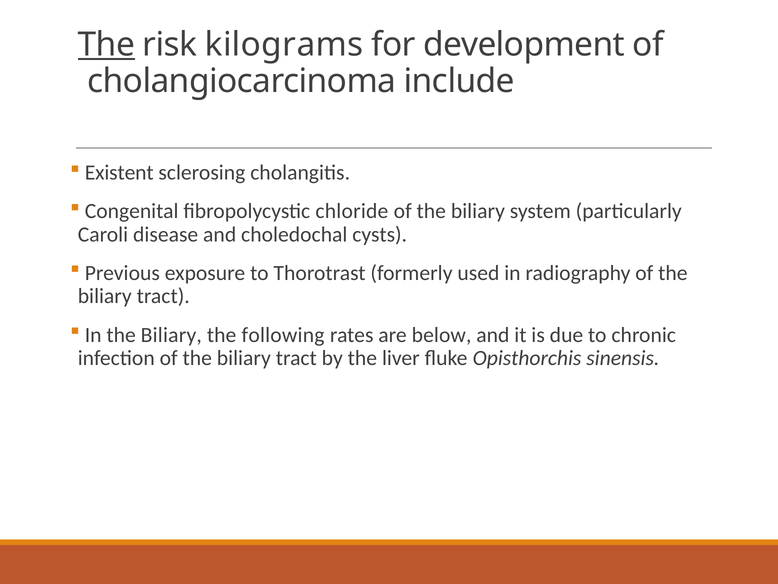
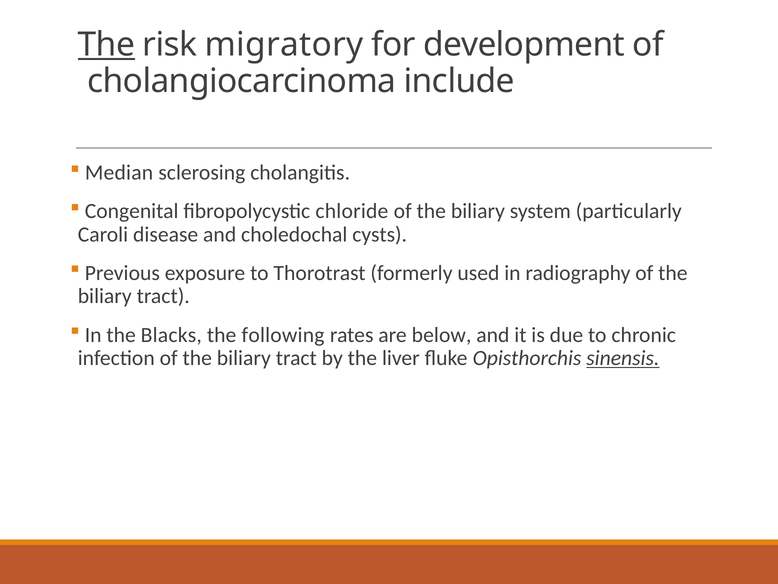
kilograms: kilograms -> migratory (284, 45)
Existent: Existent -> Median (119, 172)
In the Biliary: Biliary -> Blacks (171, 335)
sinensis underline: none -> present (623, 358)
